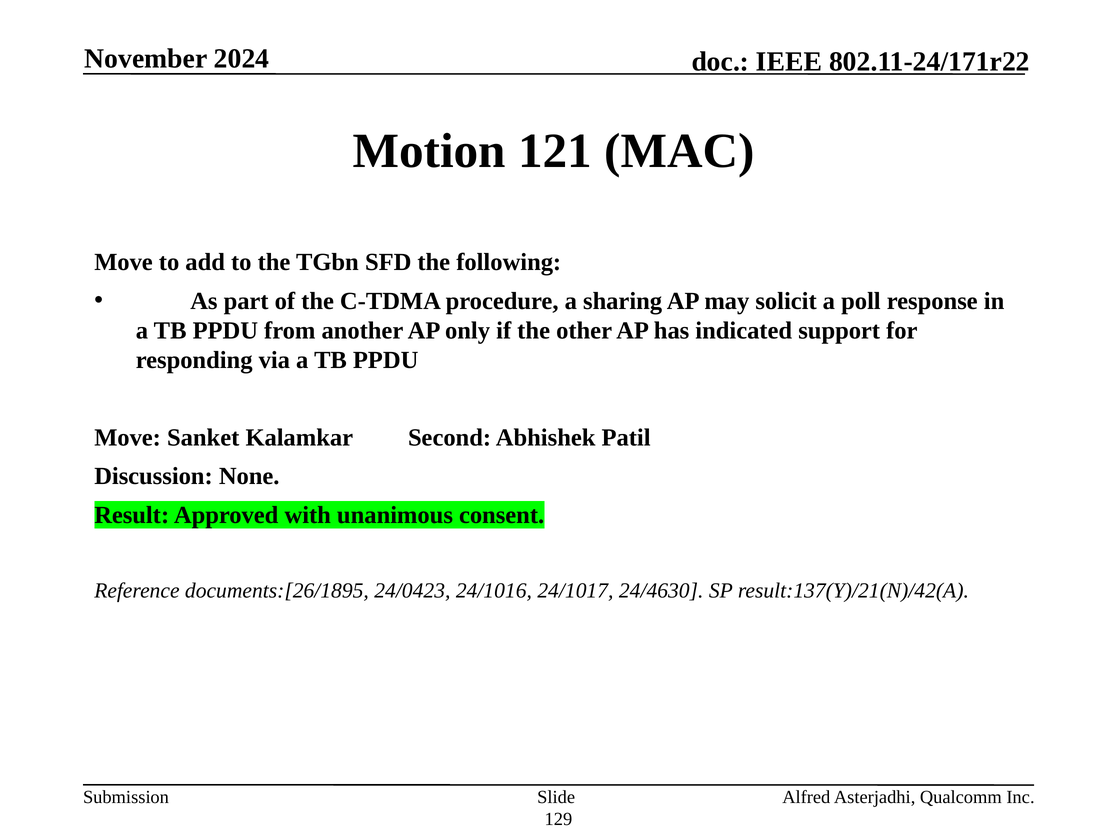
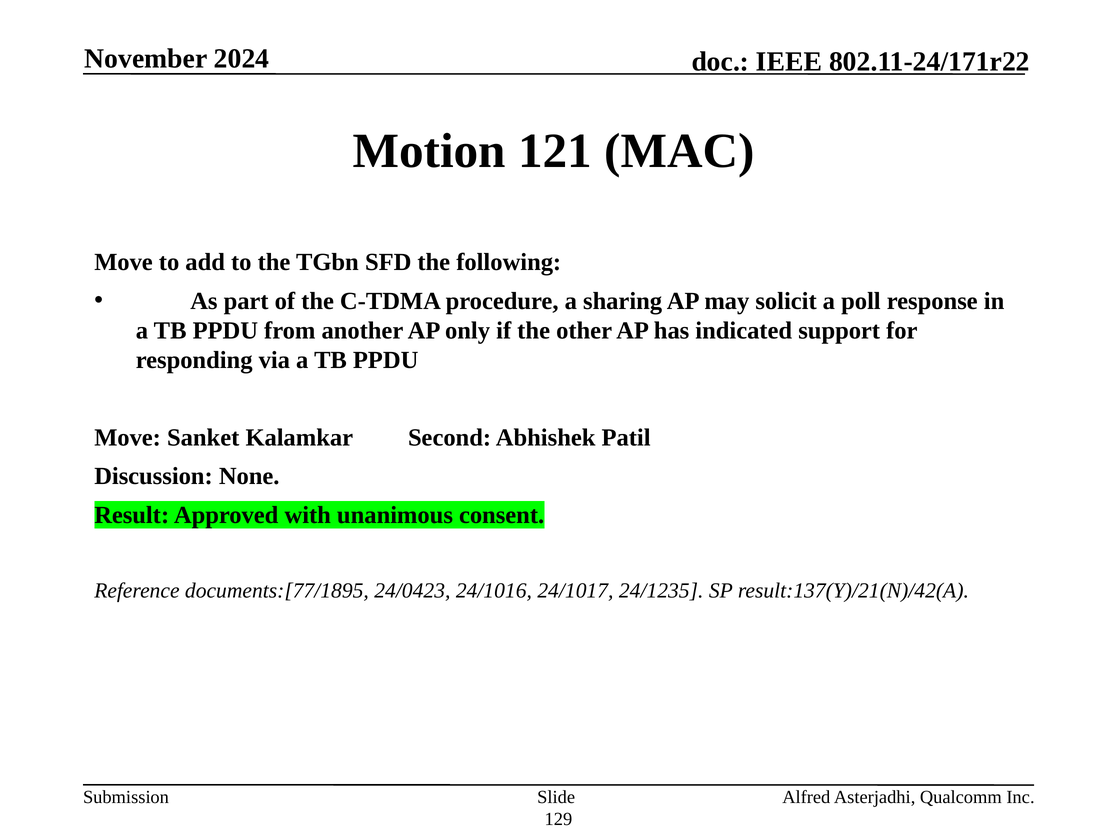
documents:[26/1895: documents:[26/1895 -> documents:[77/1895 (277, 591)
24/4630: 24/4630 -> 24/1235 (661, 591)
